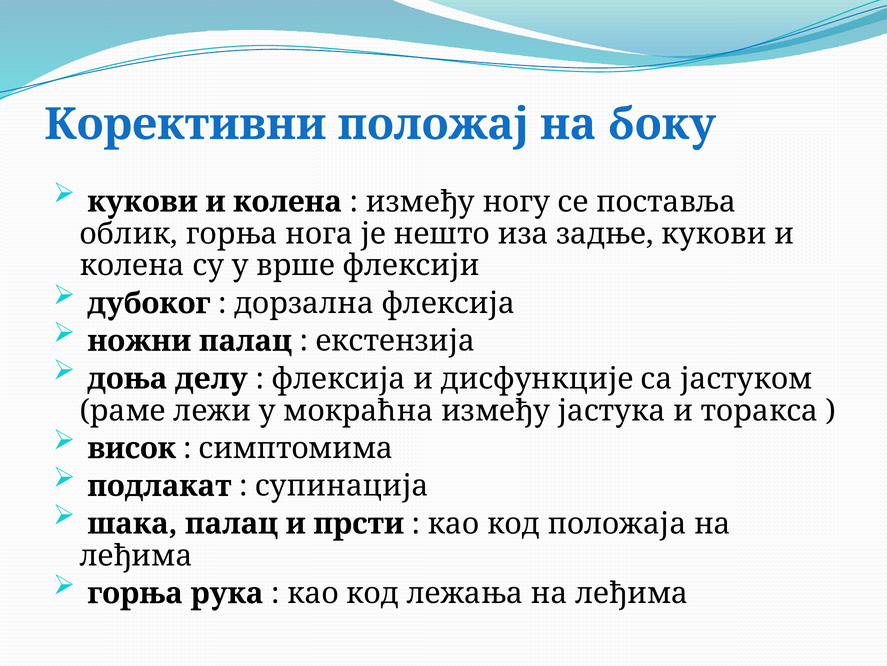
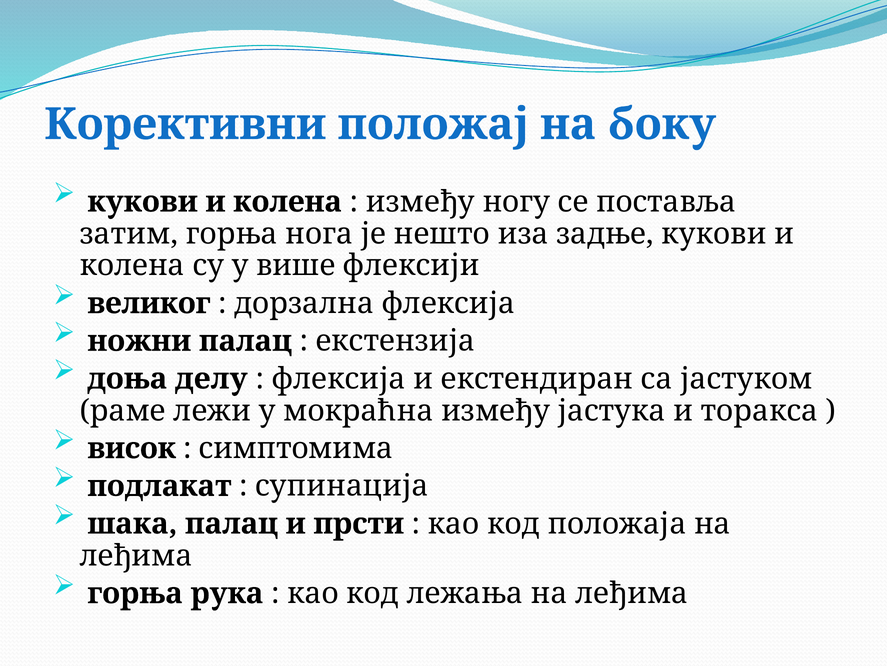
облик: облик -> затим (129, 234)
врше: врше -> више (296, 265)
дубоког: дубоког -> великог (149, 303)
дисфункције: дисфункције -> екстендиран (537, 378)
